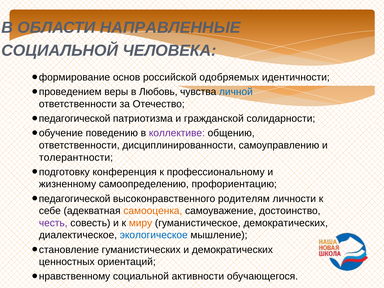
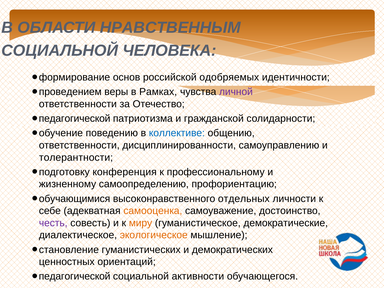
НАПРАВЛЕННЫЕ: НАПРАВЛЕННЫЕ -> НРАВСТВЕННЫМ (170, 27)
Любовь: Любовь -> Рамках (158, 92)
личной colour: blue -> purple (236, 92)
коллективе colour: purple -> blue (177, 133)
педагогической: педагогической -> обучающимися (75, 199)
родителям: родителям -> отдельных (244, 199)
гуманистическое демократических: демократических -> демократические (286, 223)
экологическое colour: blue -> orange (154, 235)
нравственному: нравственному -> педагогической (75, 276)
